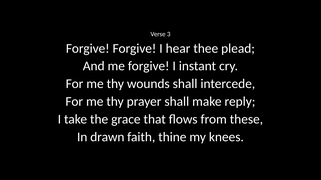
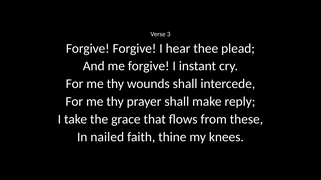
drawn: drawn -> nailed (107, 137)
